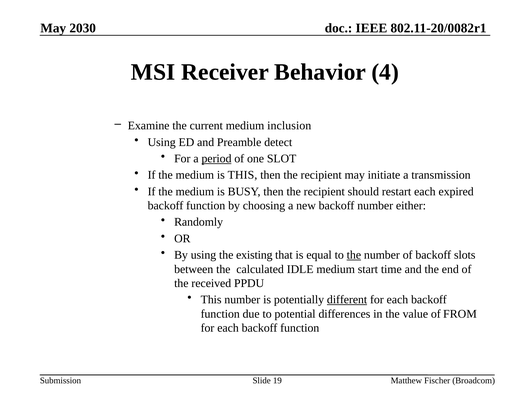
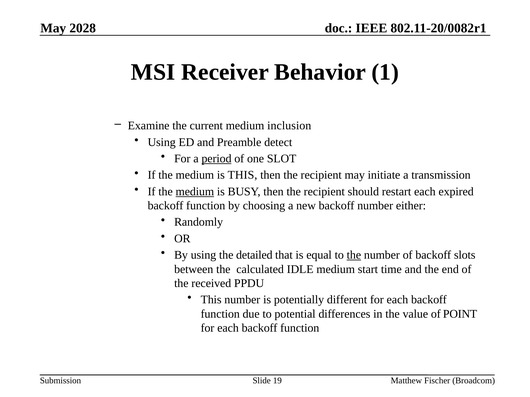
2030: 2030 -> 2028 (83, 28)
4: 4 -> 1 (385, 72)
medium underline: none -> present (195, 192)
existing: existing -> detailed (254, 255)
different underline: present -> none (347, 300)
FROM: FROM -> POINT (460, 314)
